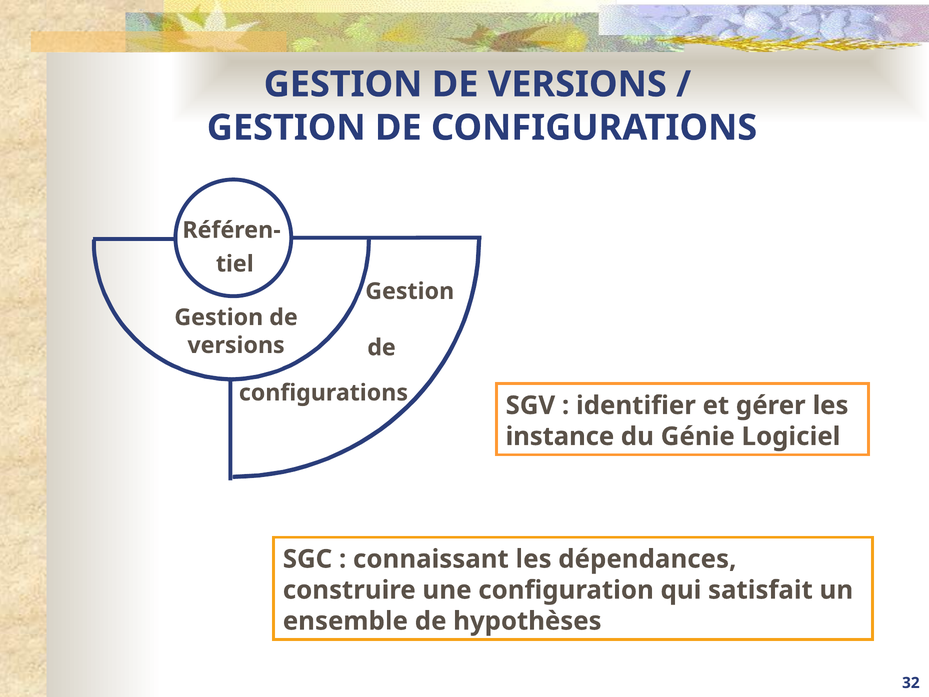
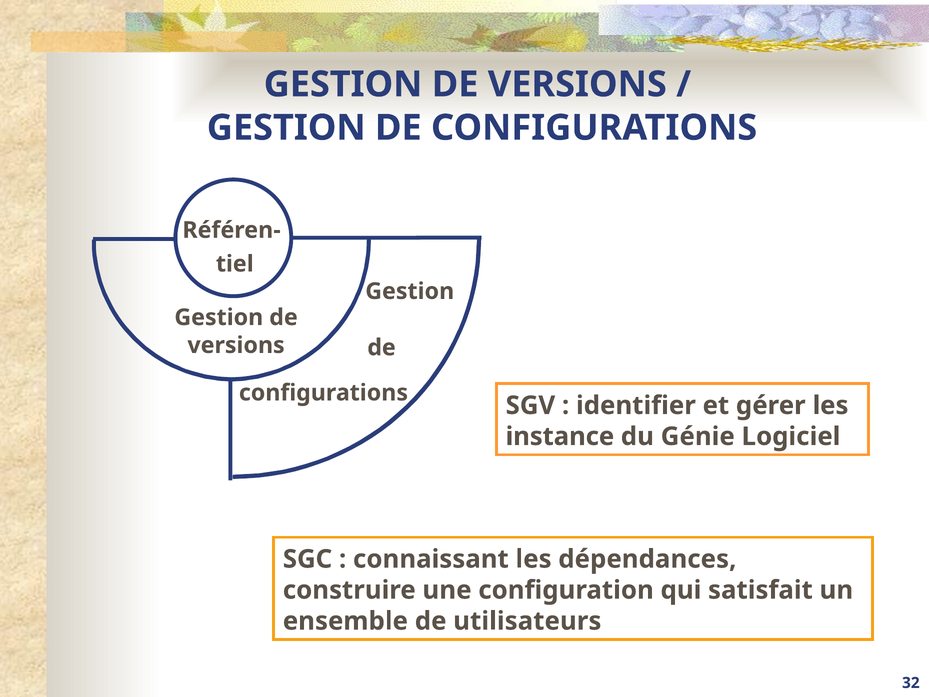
hypothèses: hypothèses -> utilisateurs (527, 621)
